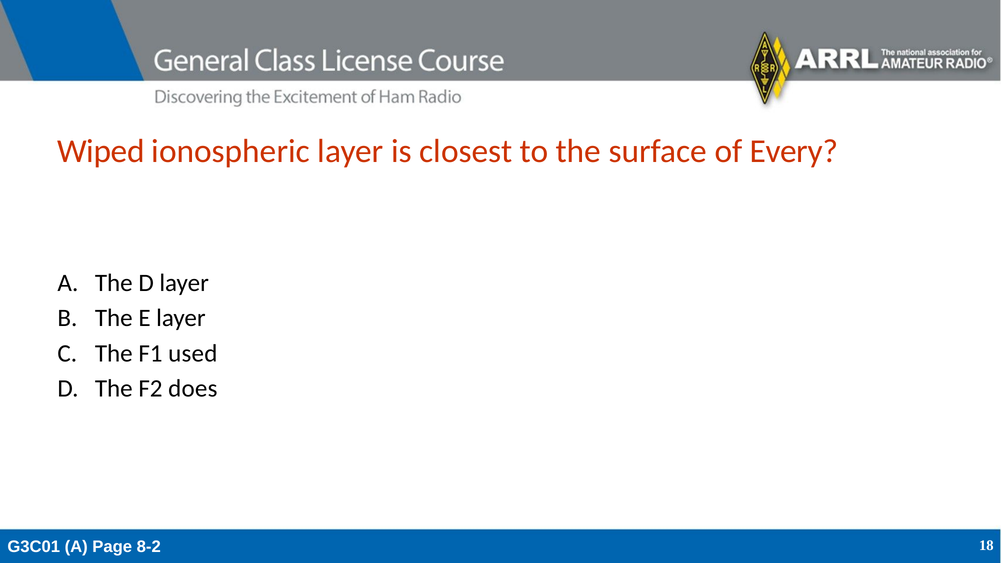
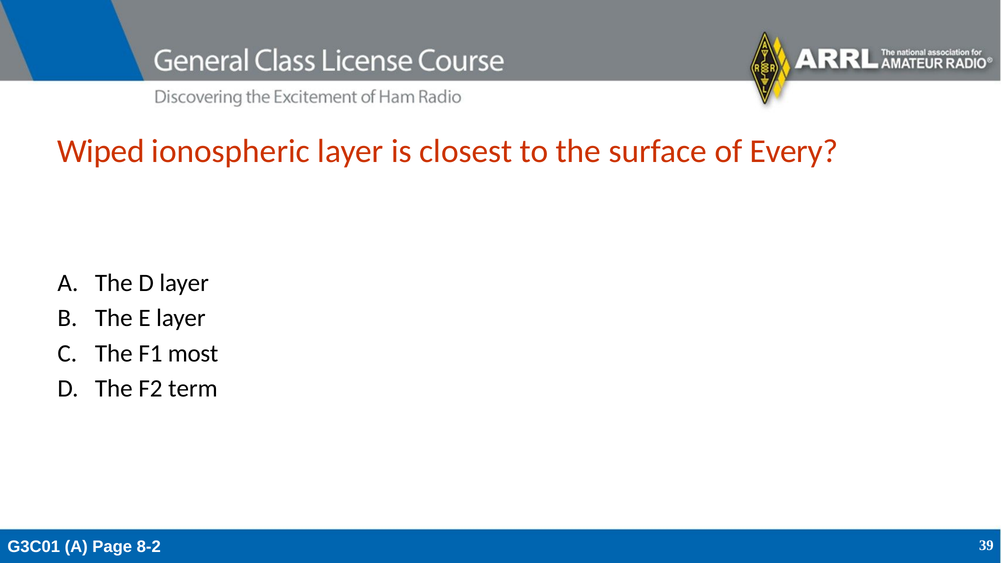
used: used -> most (193, 353)
does: does -> term (193, 388)
18: 18 -> 39 (986, 545)
